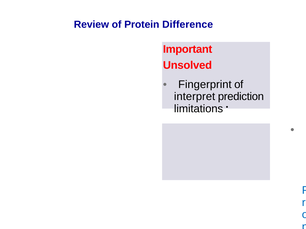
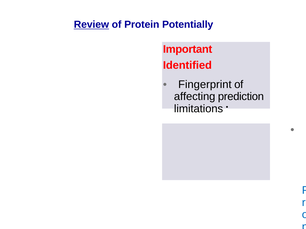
Review underline: none -> present (91, 25)
Difference: Difference -> Potentially (188, 25)
Unsolved: Unsolved -> Identified (187, 65)
interpret: interpret -> affecting (195, 97)
